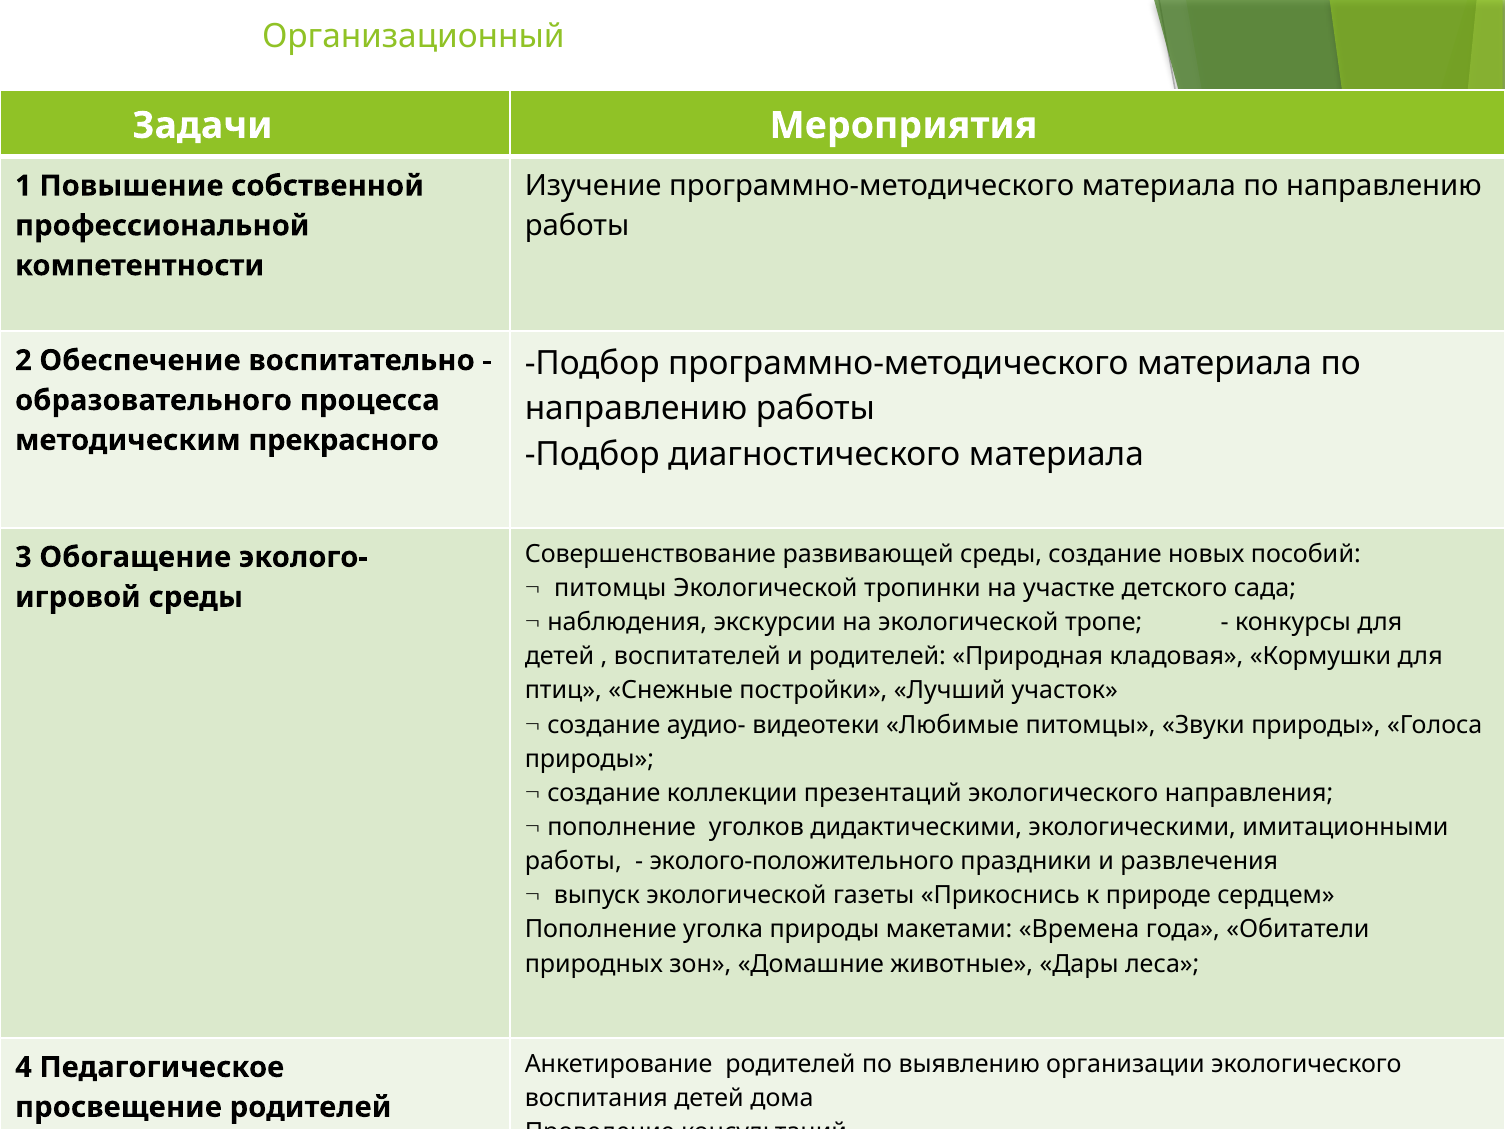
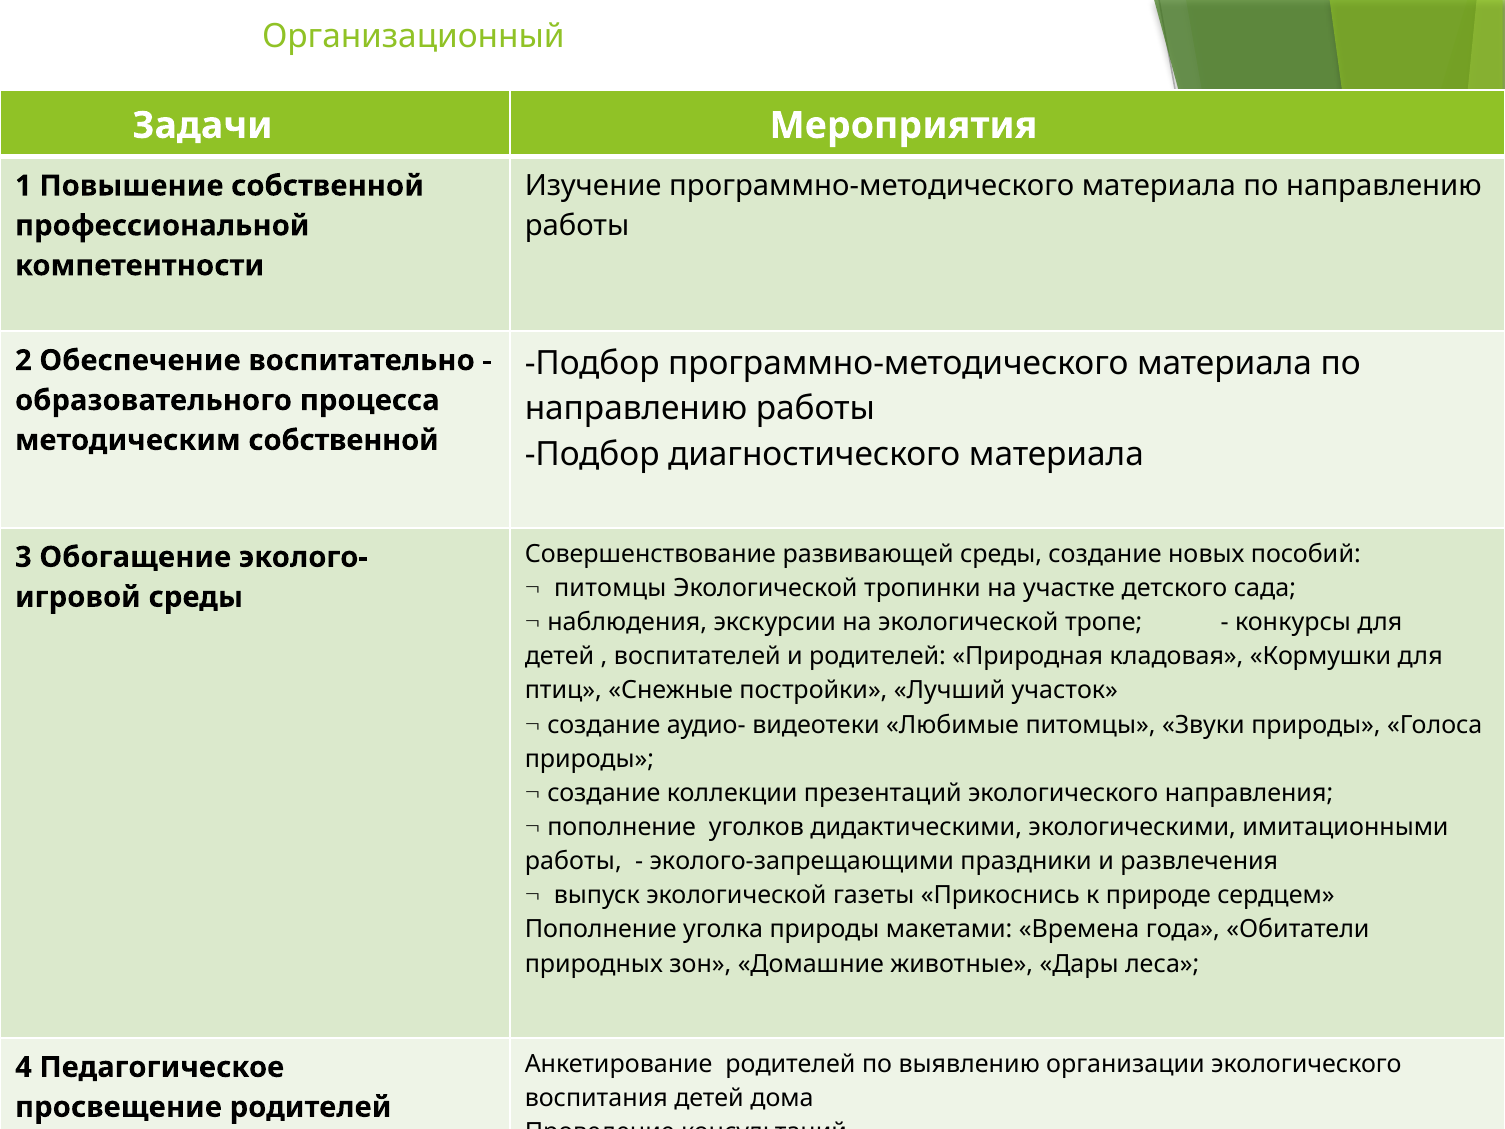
методическим прекрасного: прекрасного -> собственной (344, 440)
эколого-положительного: эколого-положительного -> эколого-запрещающими (802, 861)
